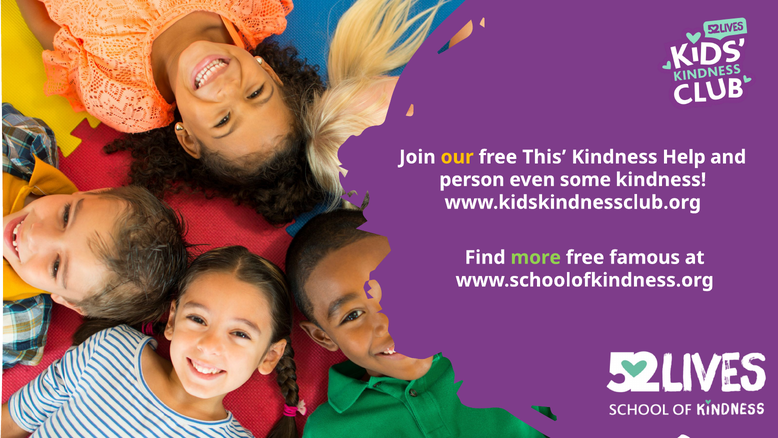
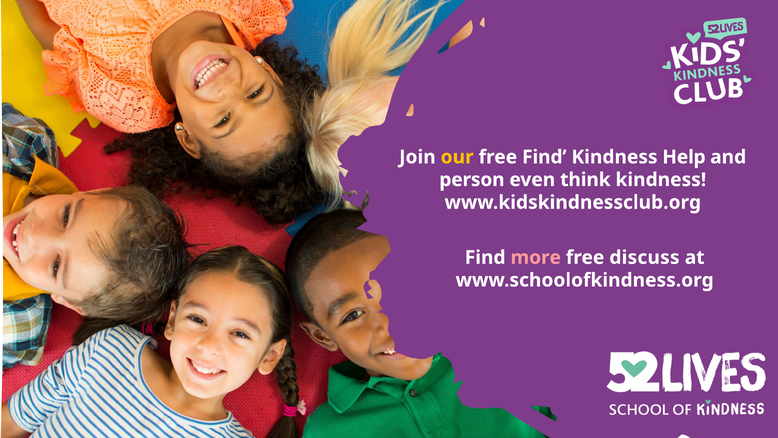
free This: This -> Find (544, 157)
some: some -> think (585, 180)
more colour: light green -> pink (536, 257)
famous: famous -> discuss (644, 257)
